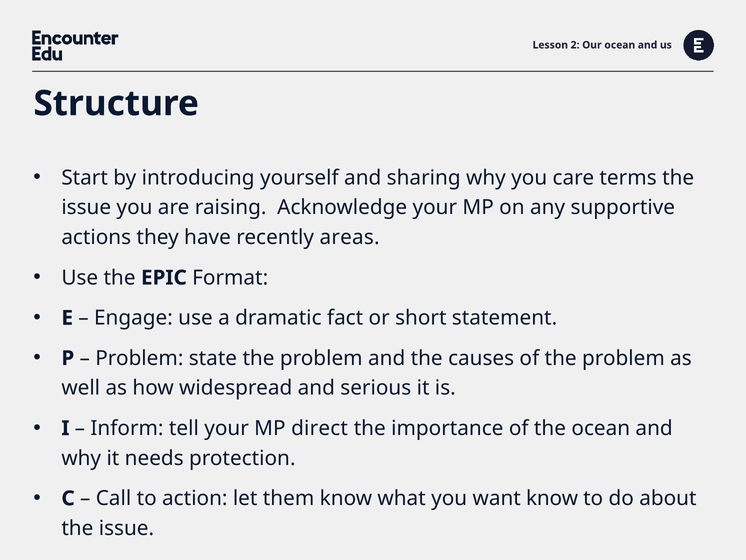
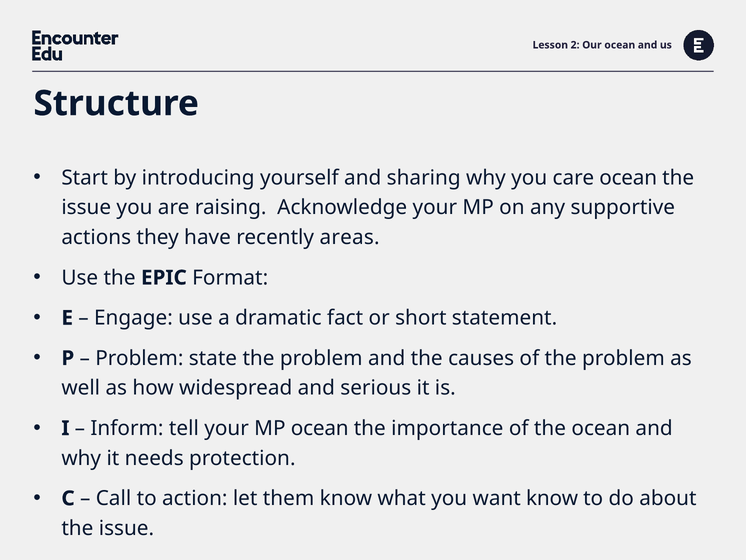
care terms: terms -> ocean (628, 178)
MP direct: direct -> ocean (320, 428)
